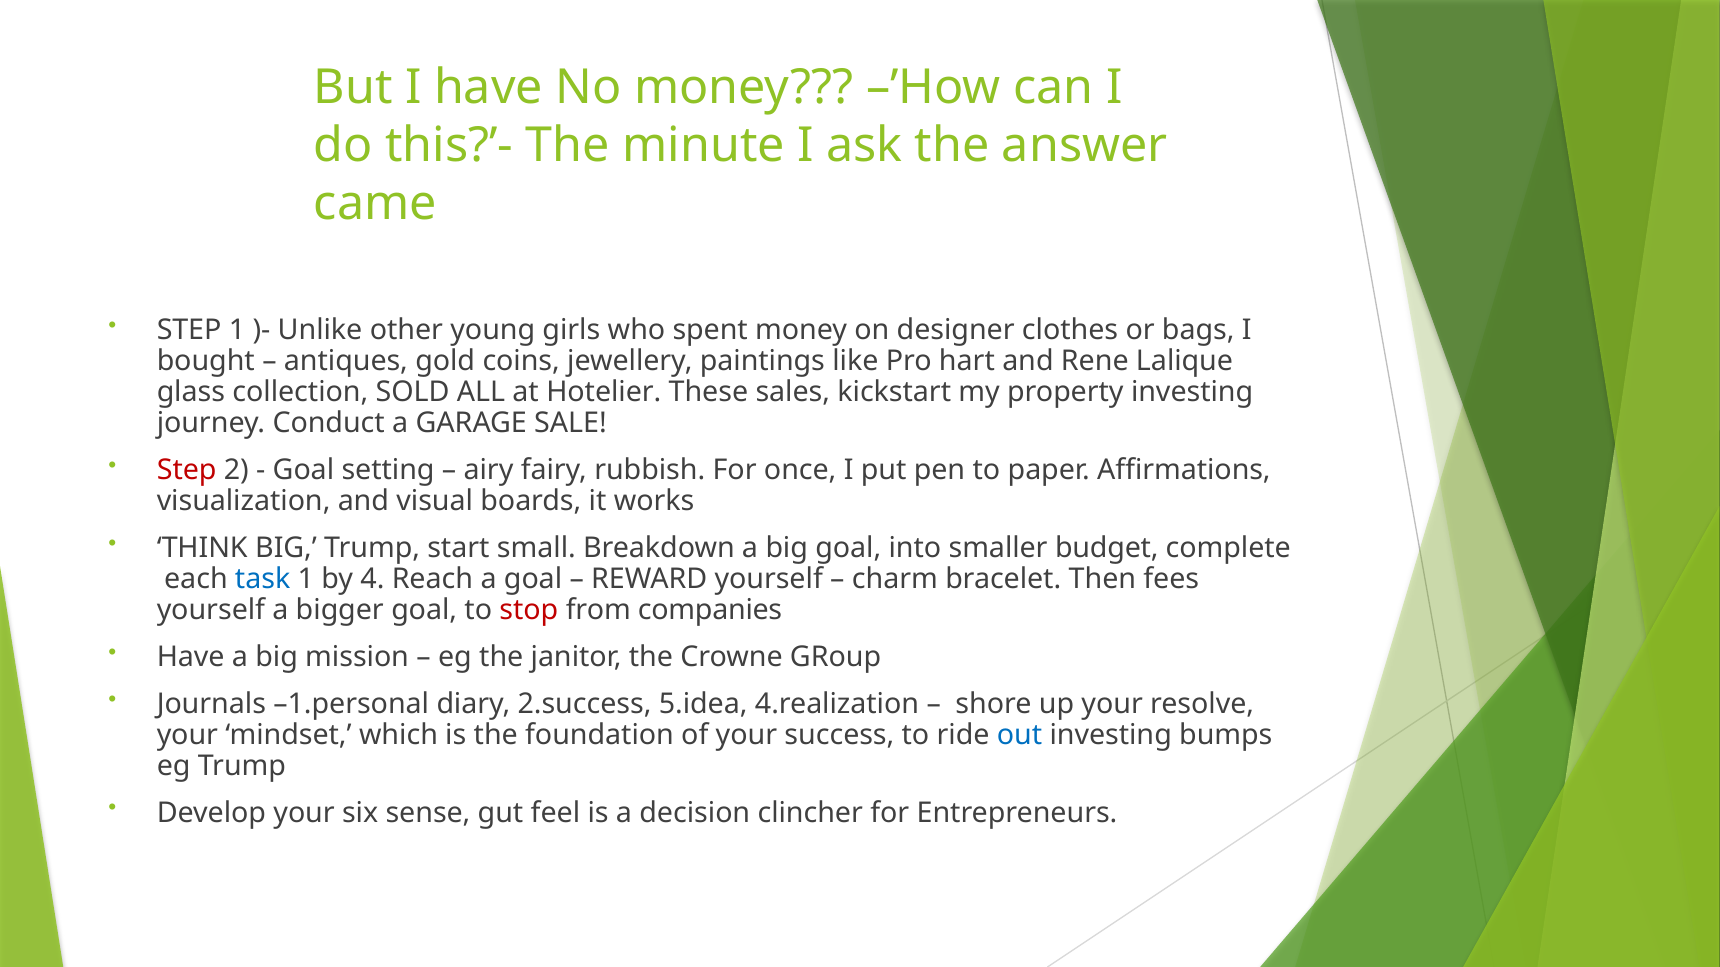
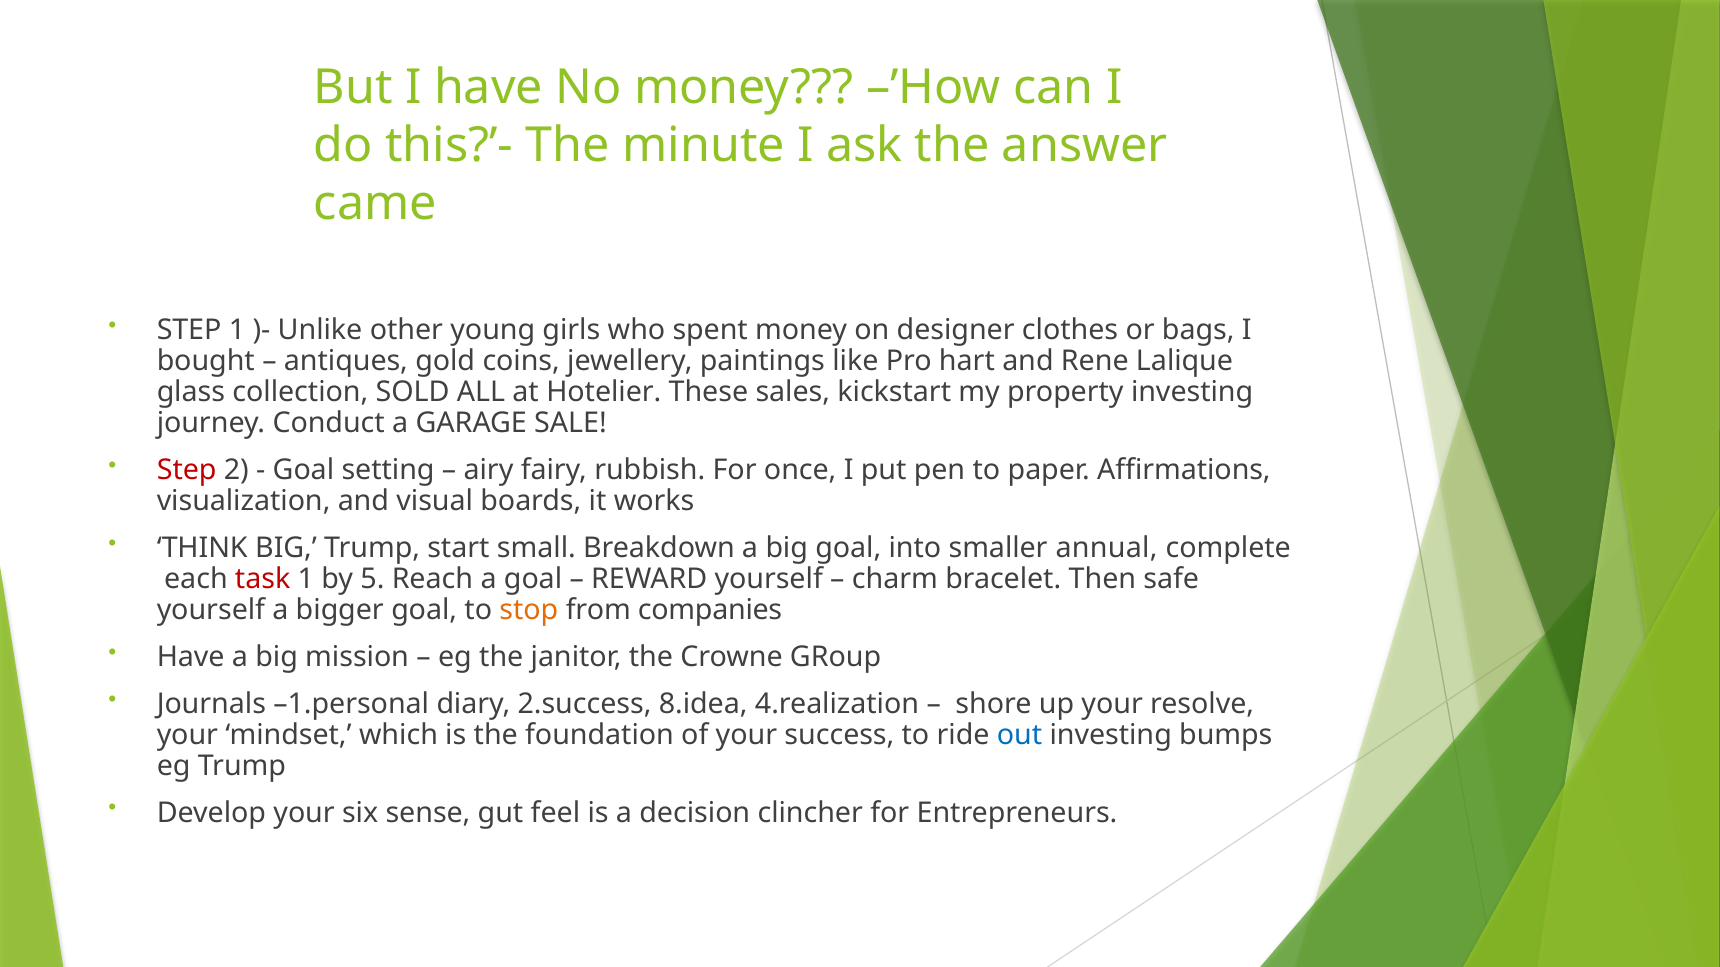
budget: budget -> annual (1107, 548)
task colour: blue -> red (263, 579)
4: 4 -> 5 (372, 579)
fees: fees -> safe (1171, 579)
stop colour: red -> orange (529, 610)
5.idea: 5.idea -> 8.idea (703, 704)
